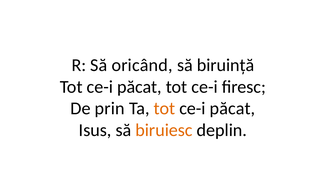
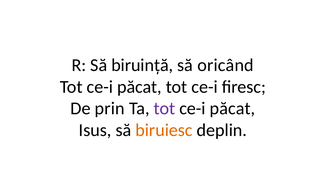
oricând: oricând -> biruință (142, 65)
biruință: biruință -> oricând (226, 65)
tot colour: orange -> purple (165, 109)
